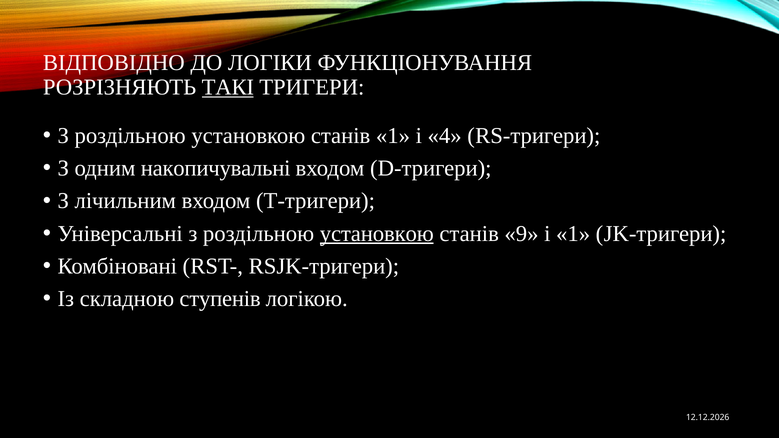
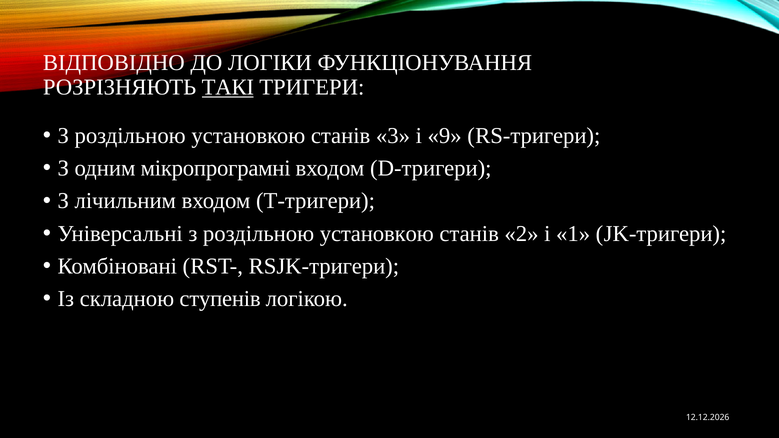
станів 1: 1 -> 3 (393, 136)
4: 4 -> 9 (445, 136)
накопичувальні: накопичувальні -> мікропрограмні (216, 168)
установкою underline: present -> none (377, 234)
9: 9 -> 2 (522, 234)
